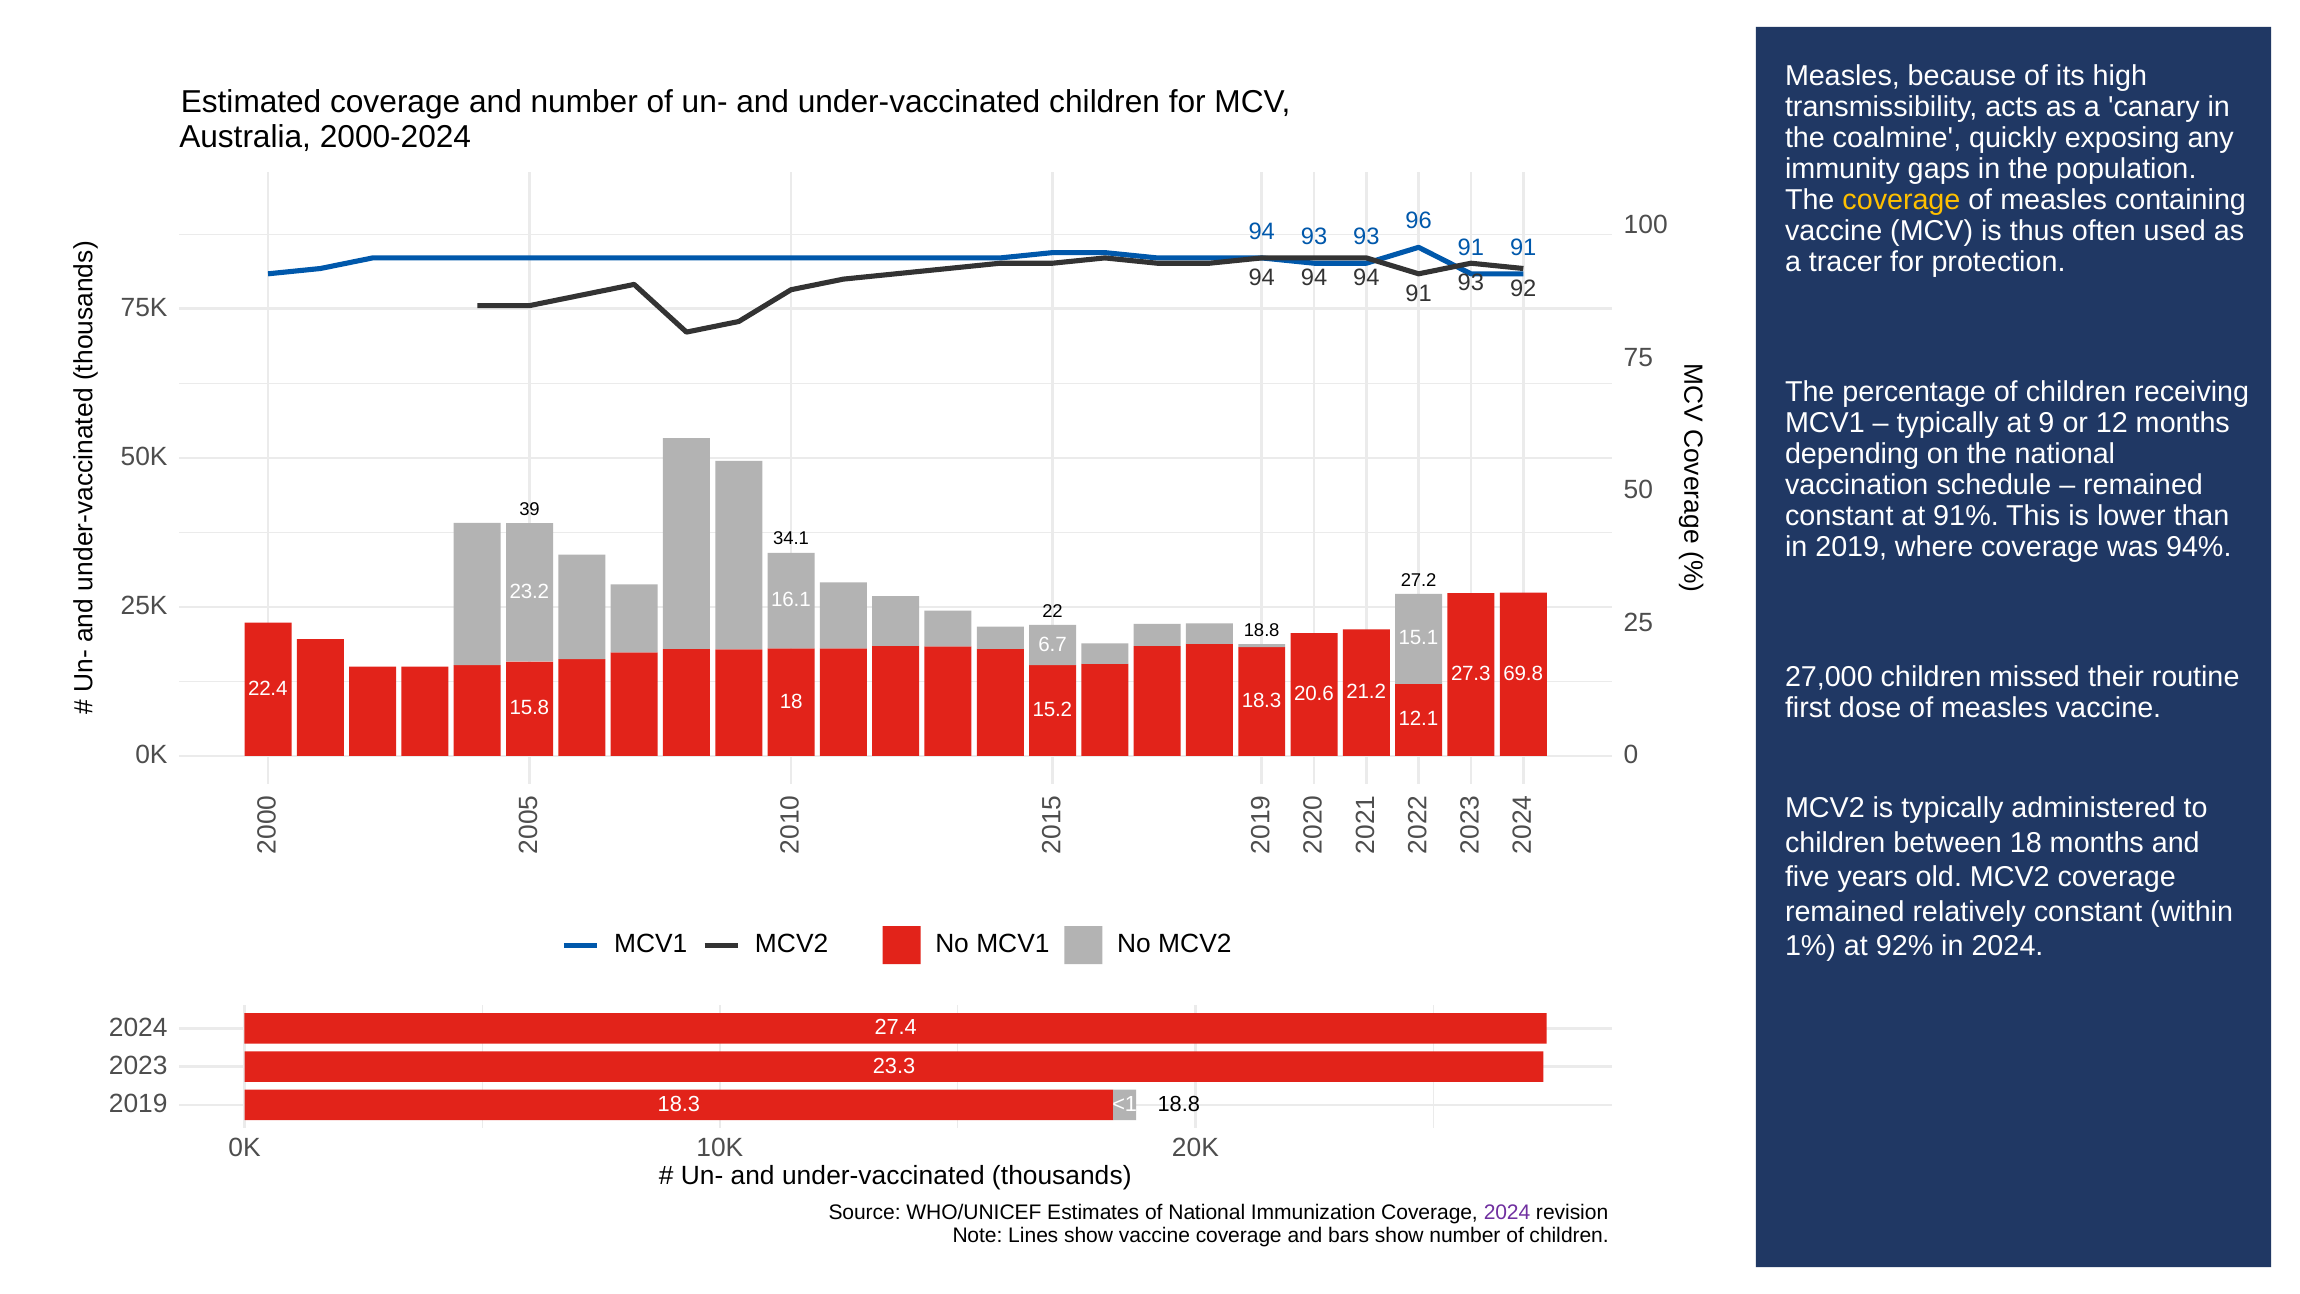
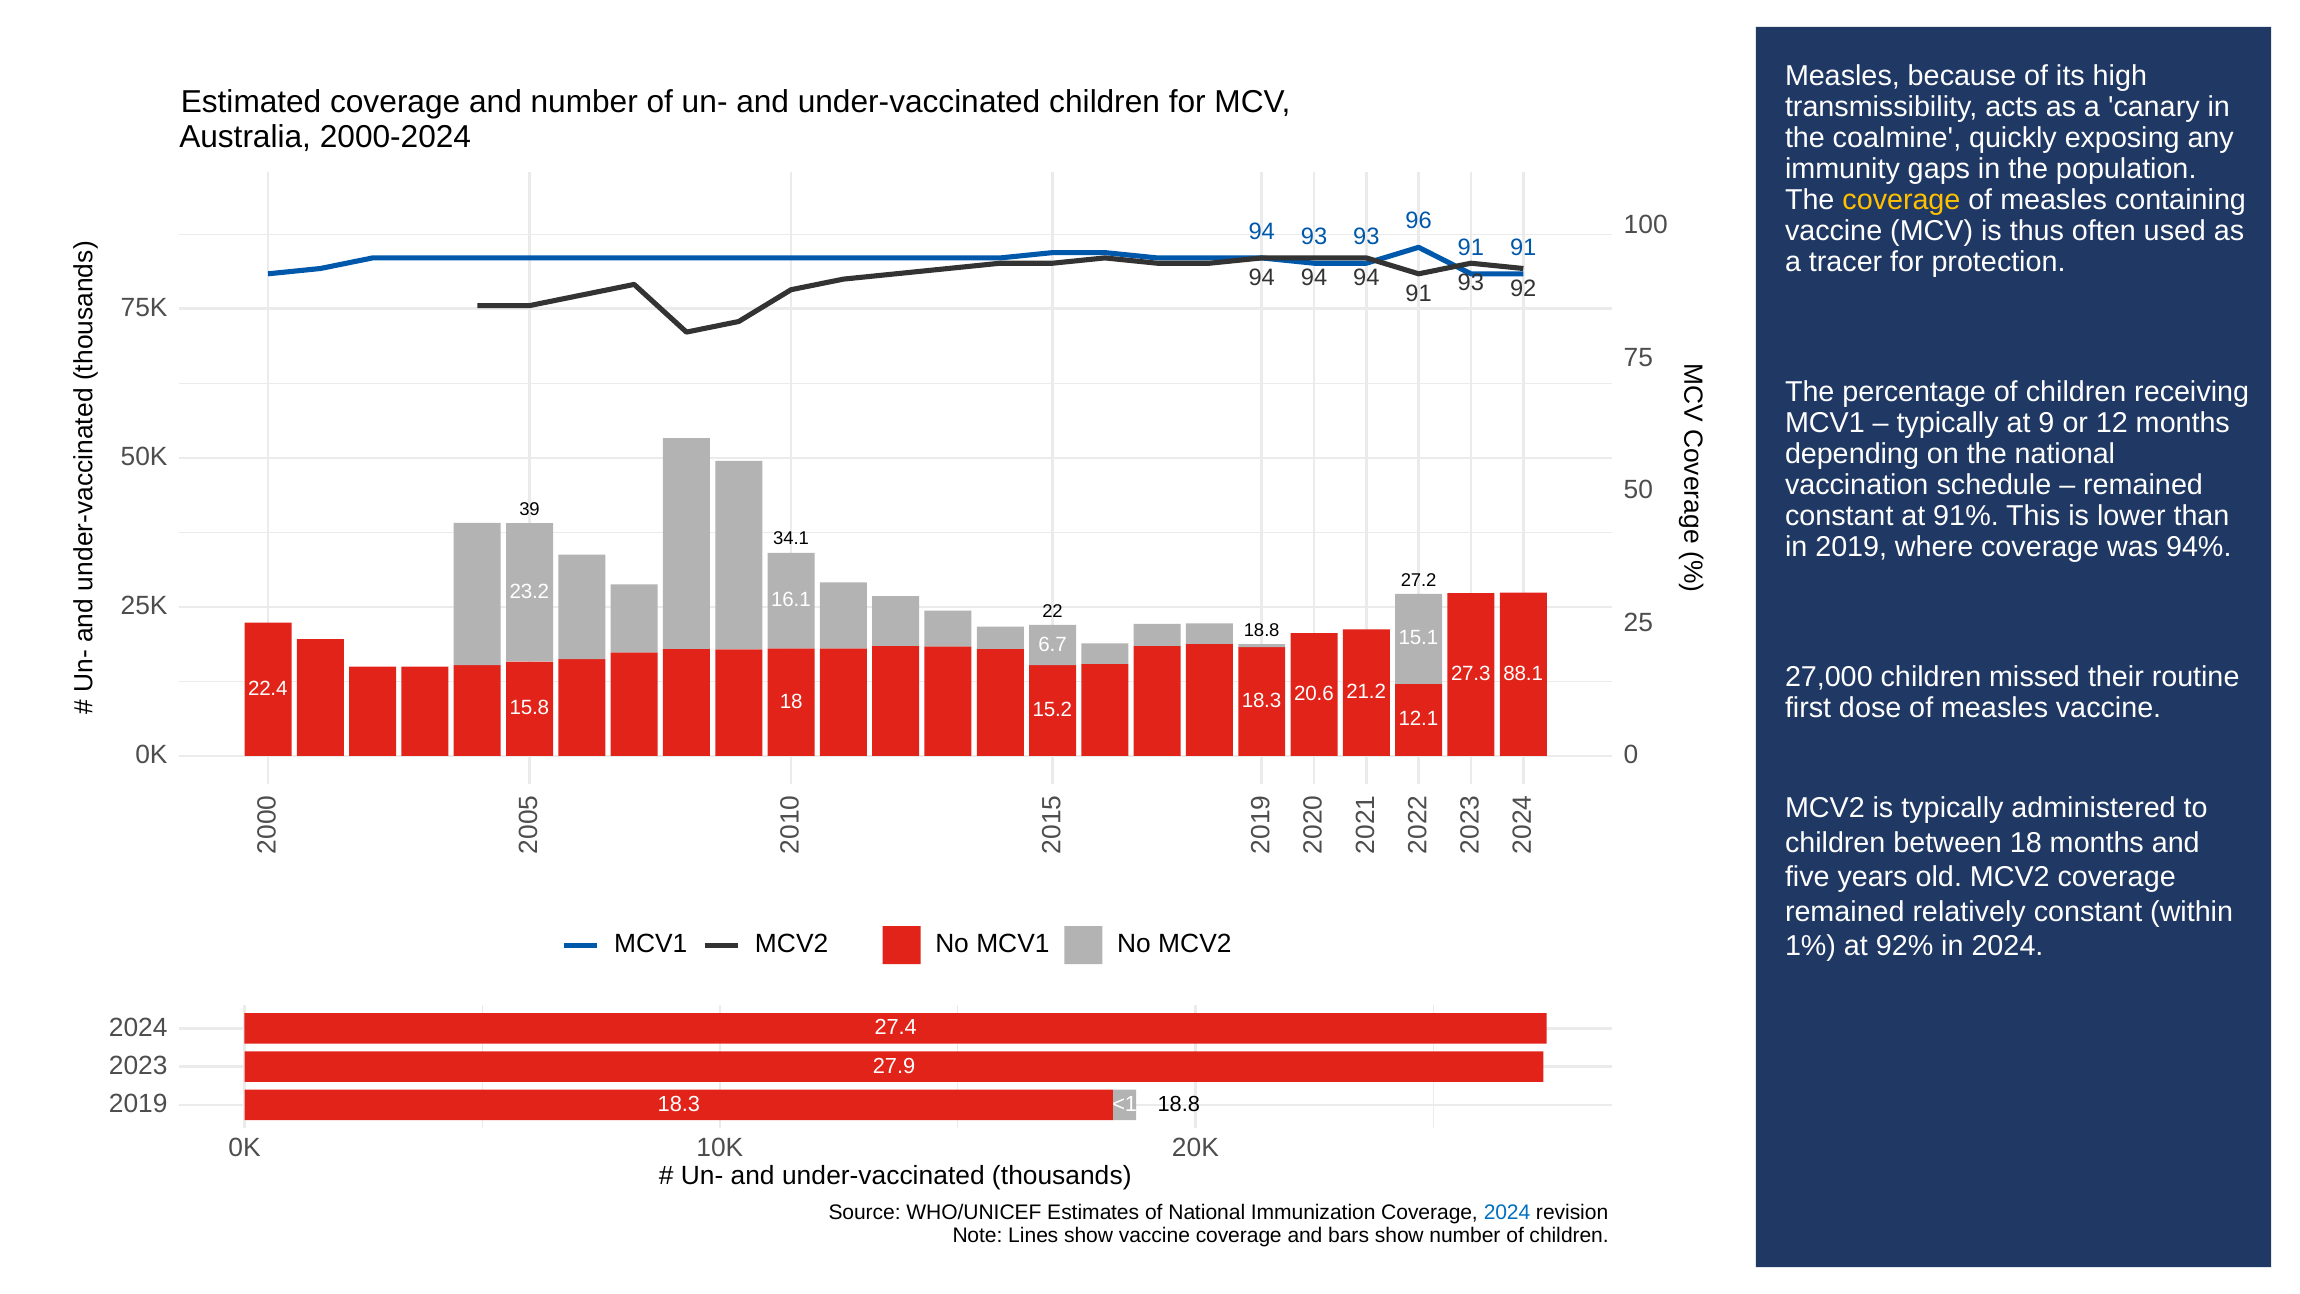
69.8: 69.8 -> 88.1 (1523, 673)
23.3: 23.3 -> 27.9 (894, 1066)
2024 colour: purple -> blue (1507, 1212)
